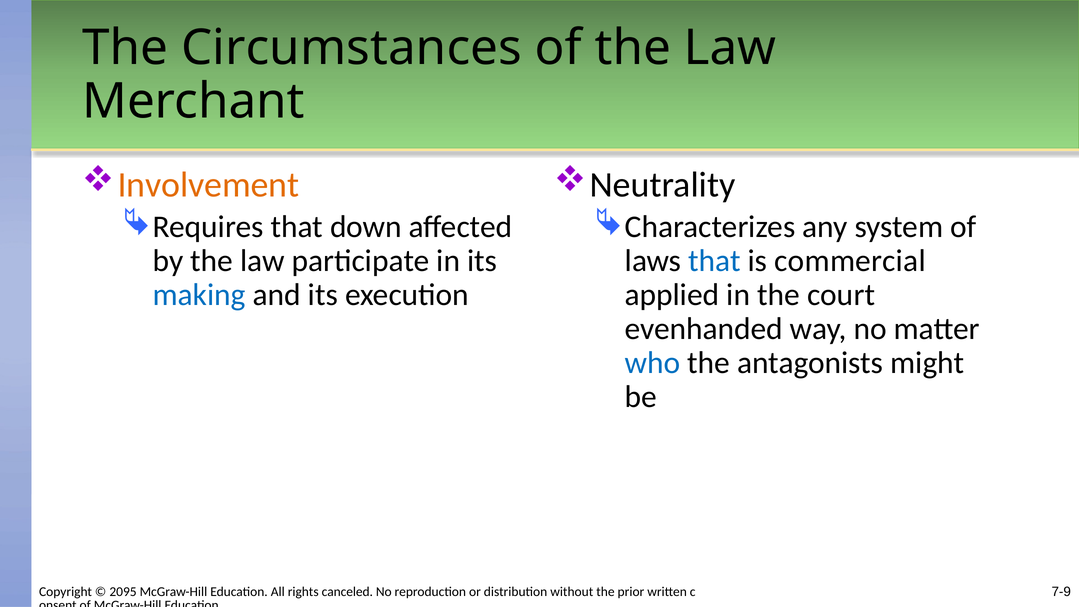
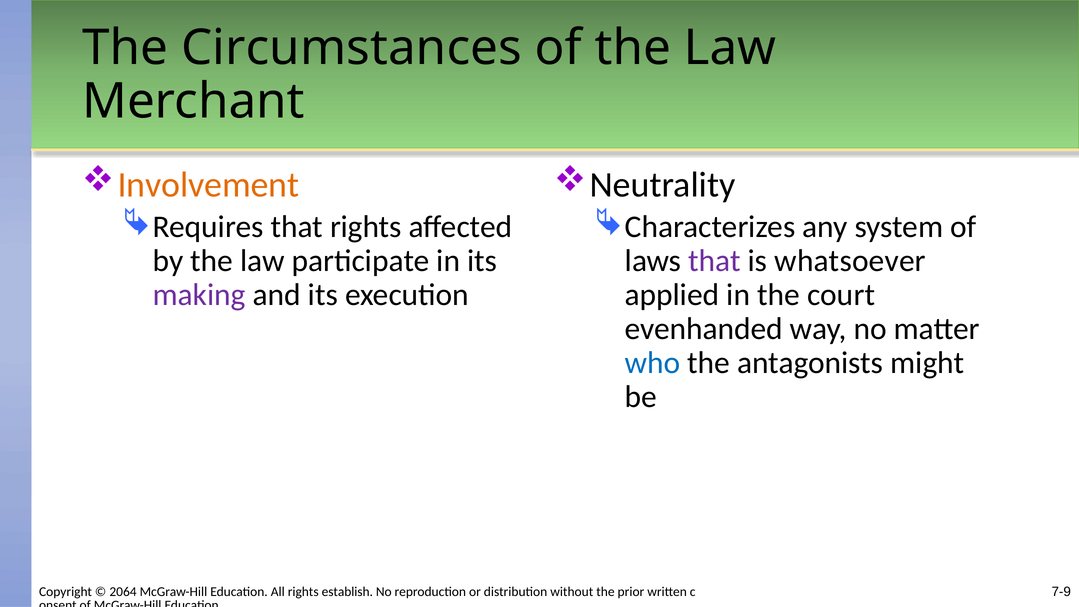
that down: down -> rights (366, 227)
that colour: blue -> purple (715, 261)
commercial: commercial -> whatsoever (850, 261)
making colour: blue -> purple (199, 295)
2095: 2095 -> 2064 (123, 592)
canceled: canceled -> establish (347, 592)
